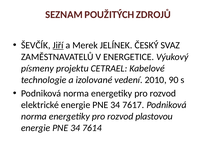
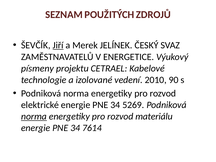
7617: 7617 -> 5269 (133, 105)
norma underline: none -> present (34, 116)
plastovou: plastovou -> materiálu (154, 116)
